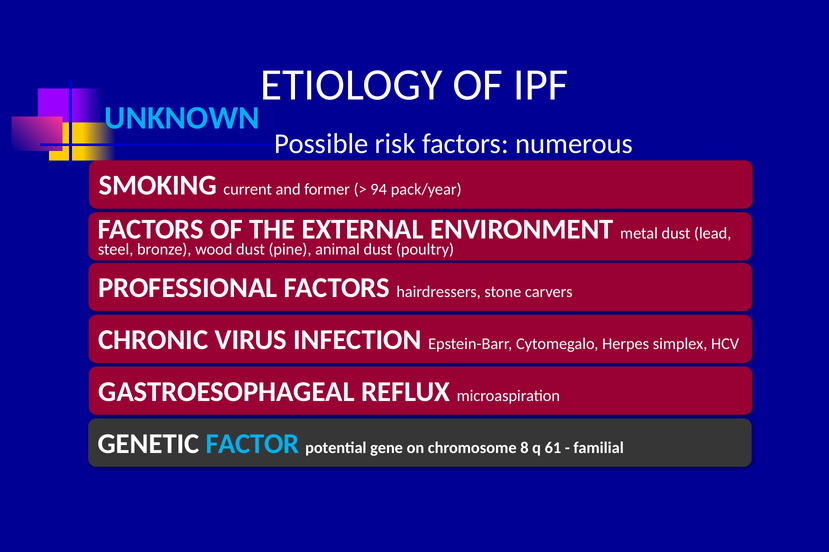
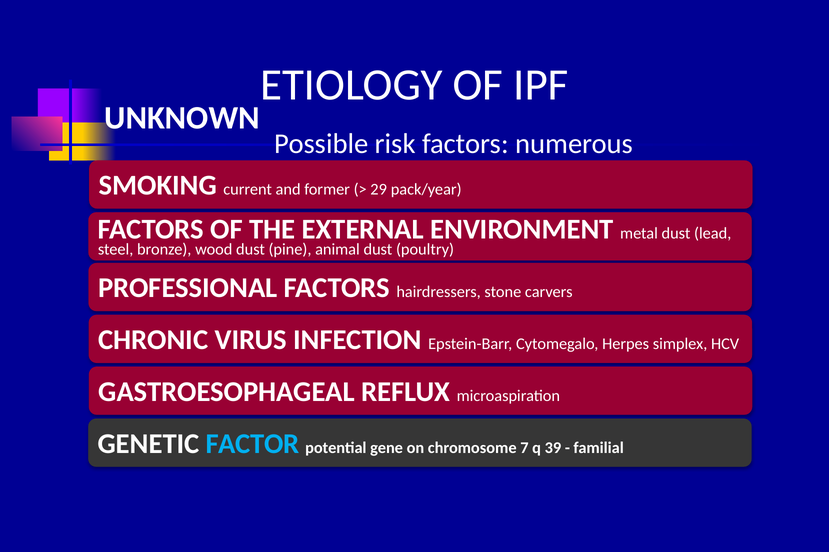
UNKNOWN colour: light blue -> white (182, 118)
94: 94 -> 29 (379, 190)
8: 8 -> 7 (524, 448)
61: 61 -> 39 (553, 448)
